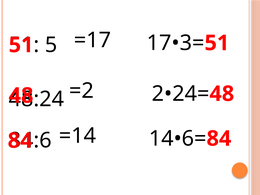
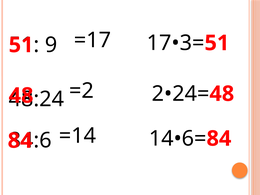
5: 5 -> 9 (51, 45)
